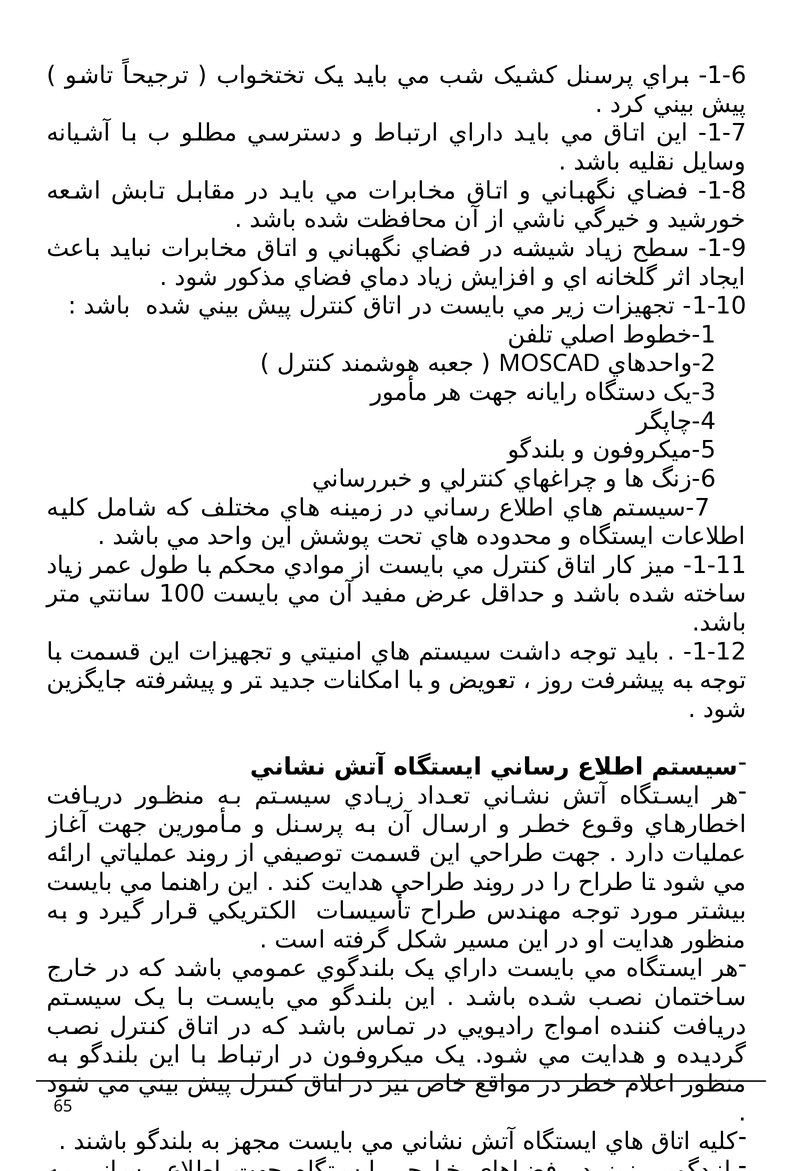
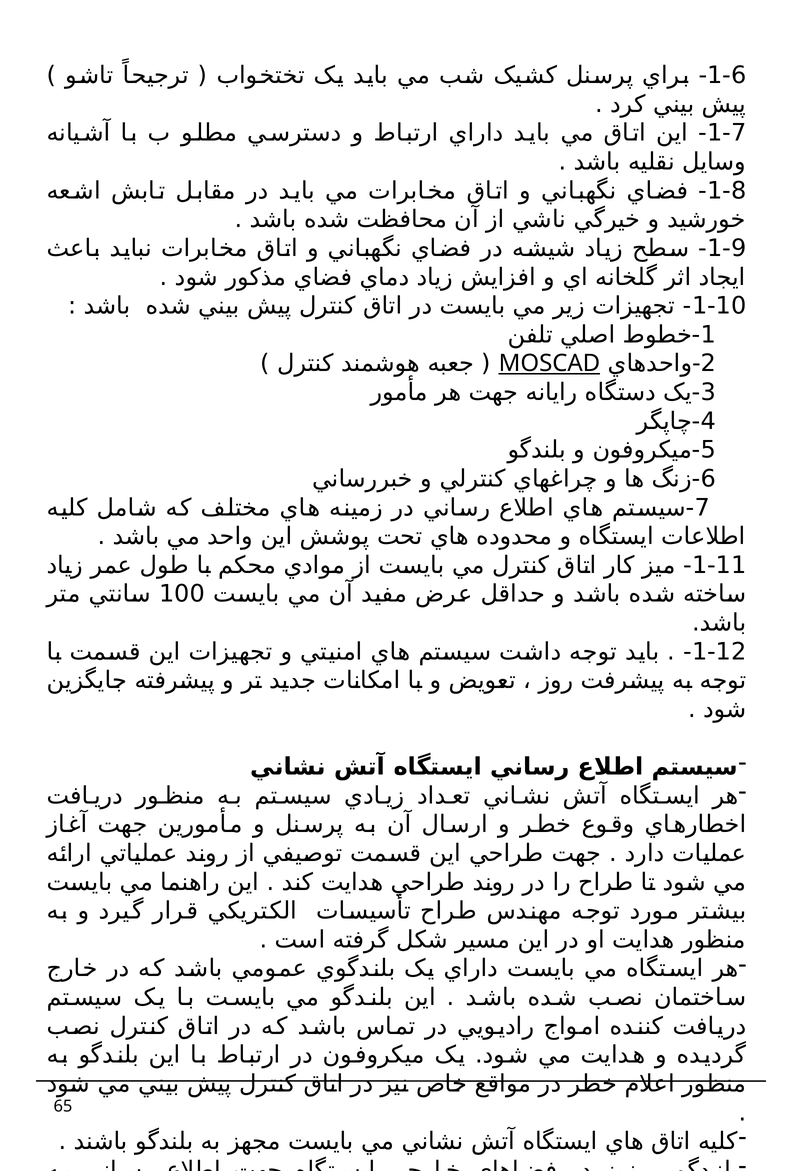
MOSCAD underline: none -> present (549, 364)
